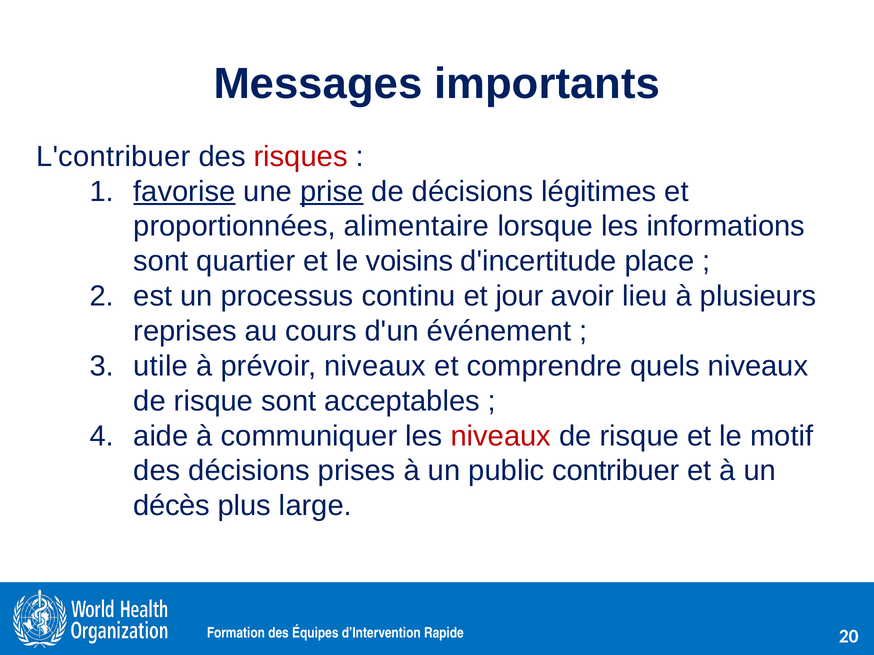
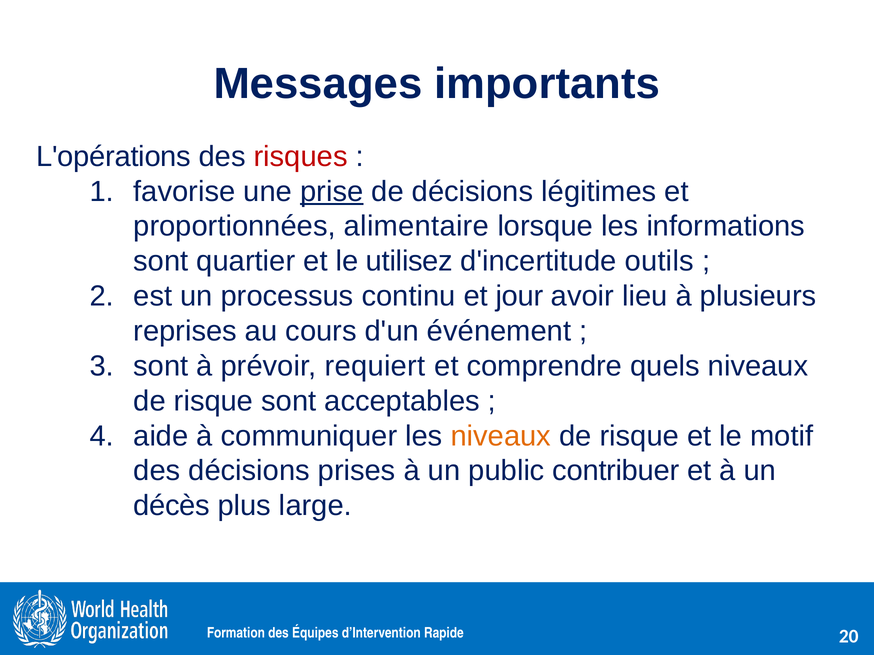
L'contribuer: L'contribuer -> L'opérations (114, 157)
favorise underline: present -> none (184, 192)
voisins: voisins -> utilisez (409, 261)
place: place -> outils (659, 261)
utile: utile -> sont (161, 366)
prévoir niveaux: niveaux -> requiert (375, 366)
niveaux colour: red -> orange (501, 436)
